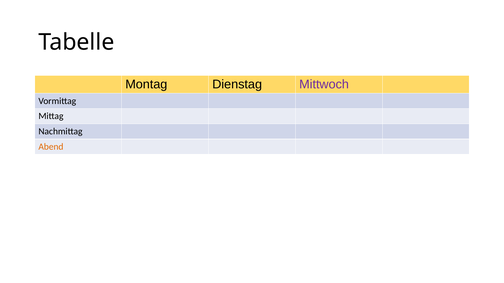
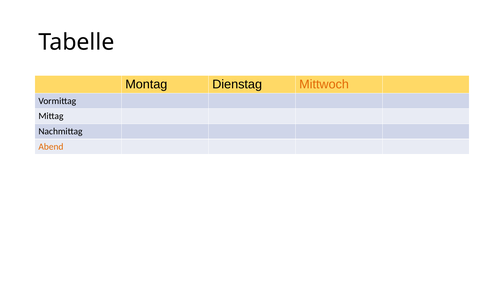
Mittwoch colour: purple -> orange (324, 85)
